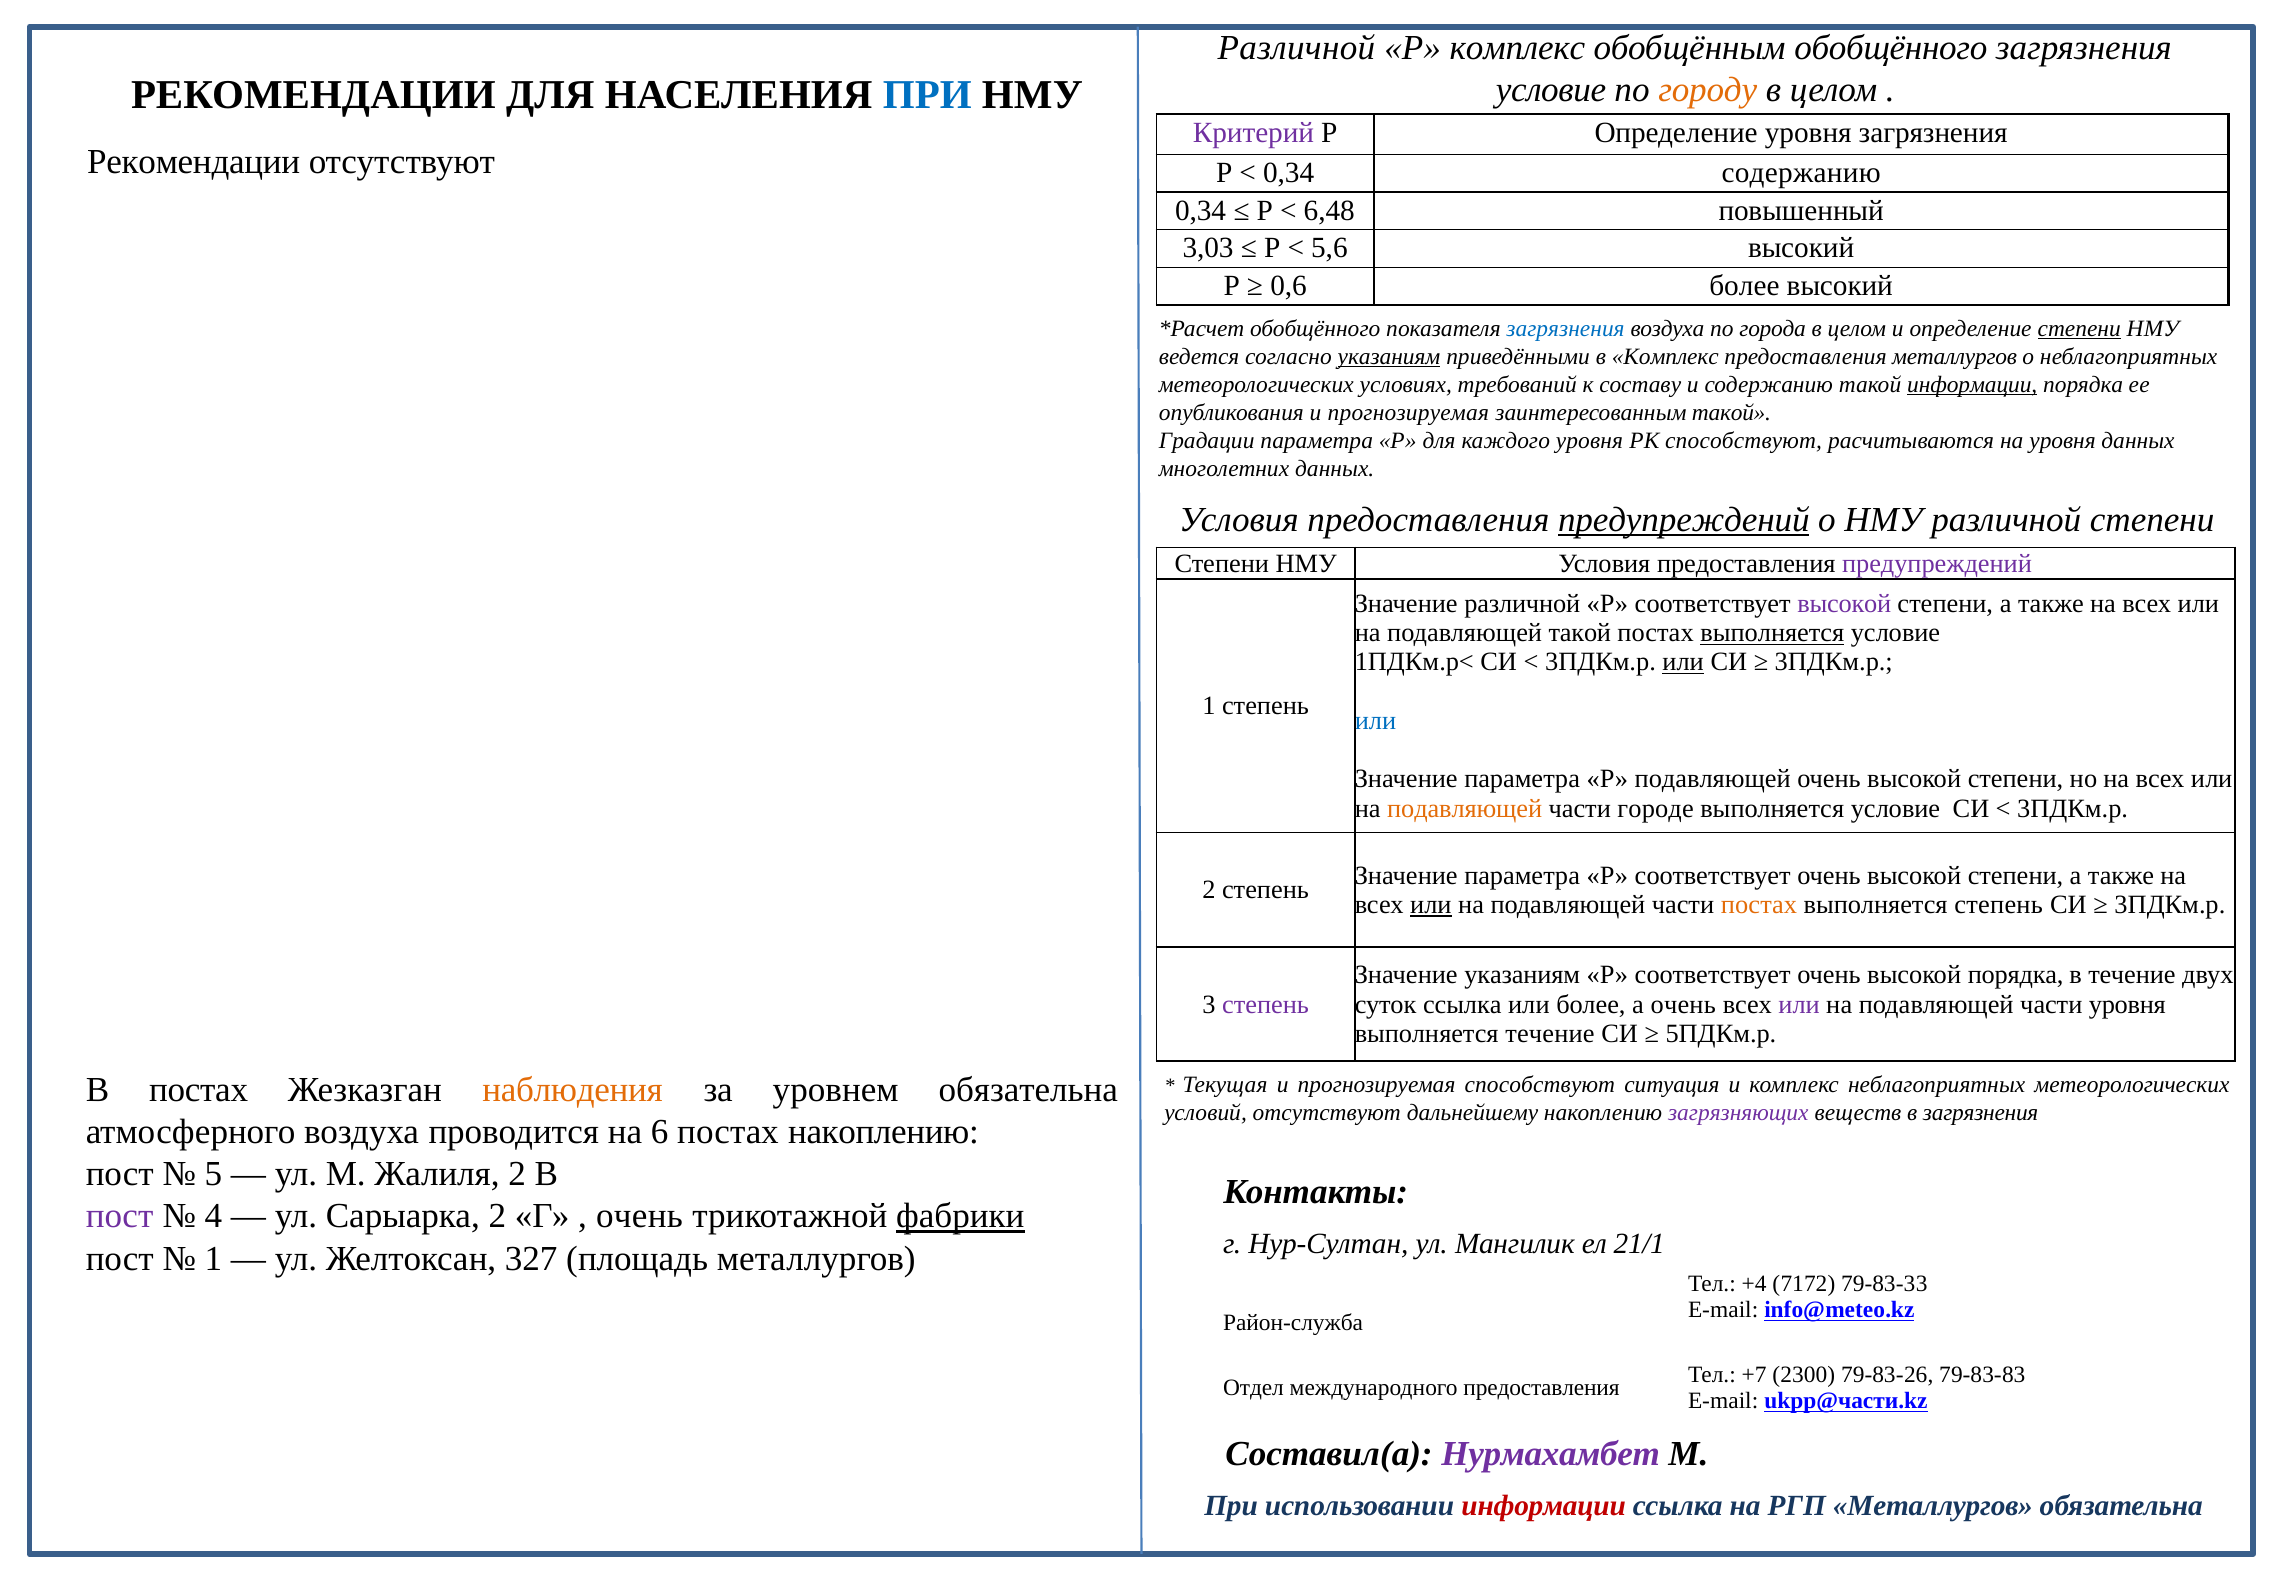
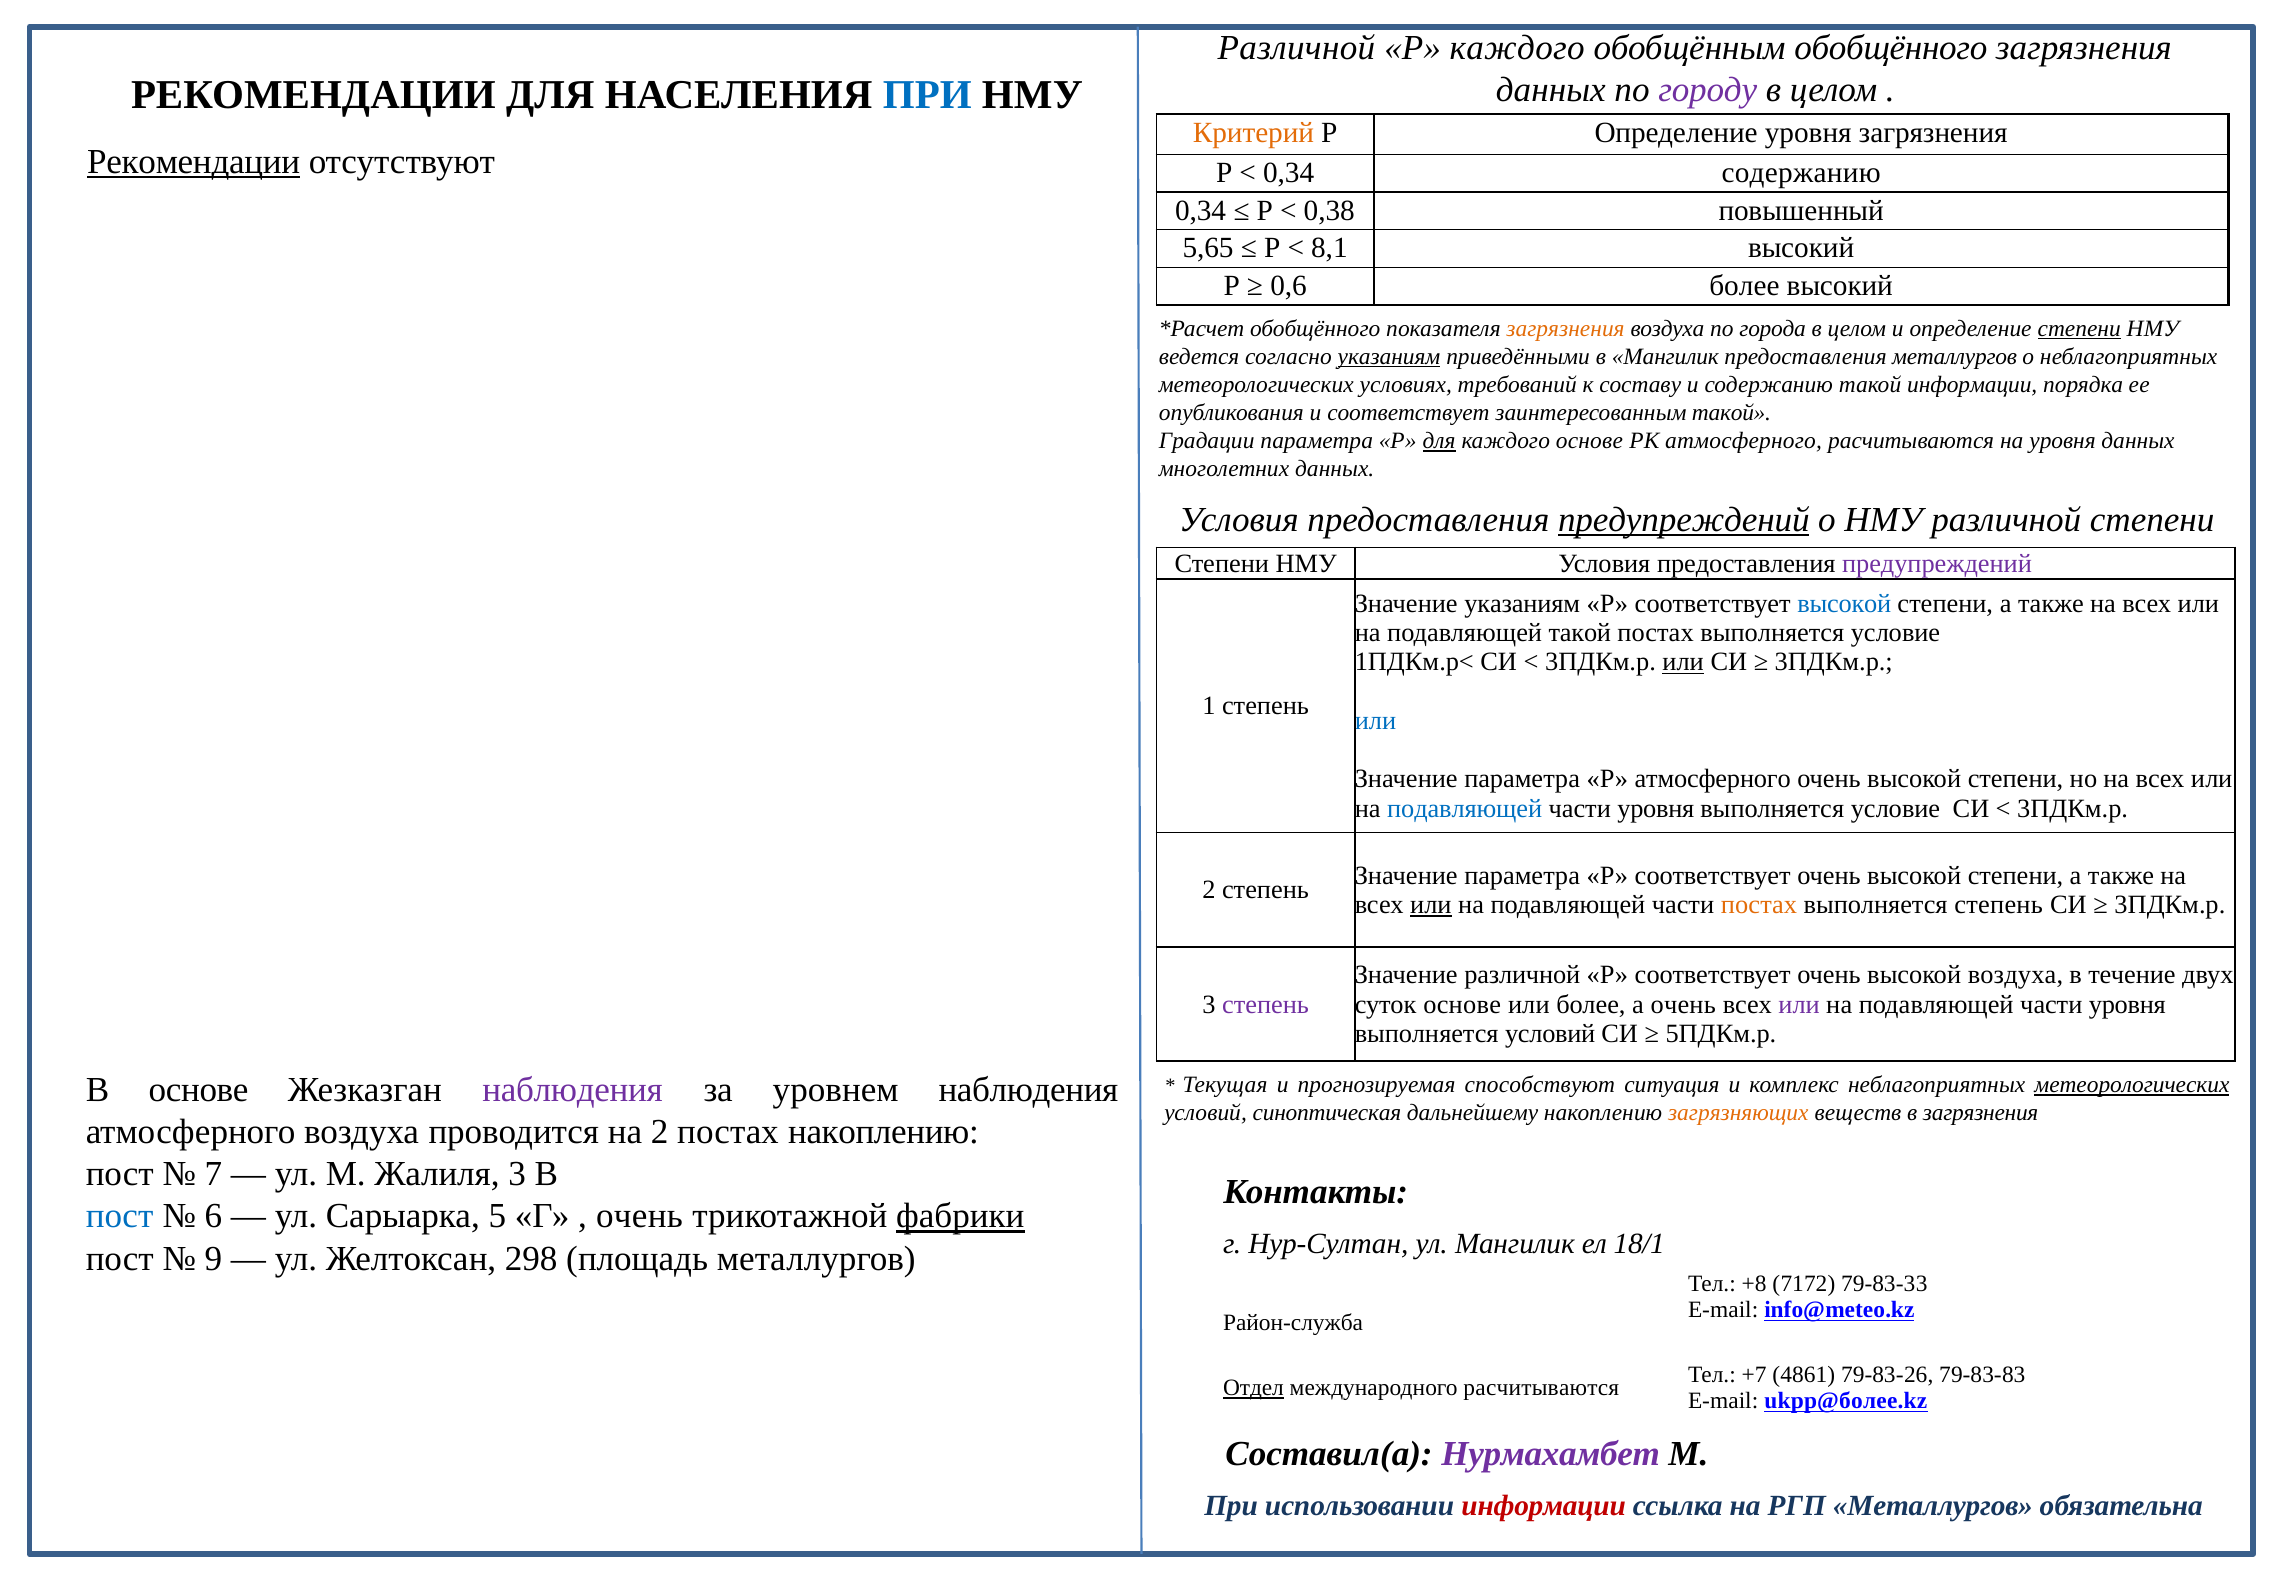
Р комплекс: комплекс -> каждого (1517, 48)
условие: условие -> данных (1551, 90)
городу colour: orange -> purple (1708, 90)
Критерий colour: purple -> orange (1254, 132)
Рекомендации underline: none -> present (194, 162)
6,48: 6,48 -> 0,38 (1329, 210)
3,03: 3,03 -> 5,65 (1208, 248)
5,6: 5,6 -> 8,1 (1329, 248)
загрязнения colour: blue -> orange (1566, 328)
в Комплекс: Комплекс -> Мангилик (1665, 357)
информации underline: present -> none (1972, 385)
опубликования и прогнозируемая: прогнозируемая -> соответствует (1408, 413)
для underline: none -> present (1439, 441)
каждого уровня: уровня -> основе (1589, 441)
РК способствуют: способствуют -> атмосферного (1744, 441)
Значение различной: различной -> указаниям (1522, 604)
высокой colour: purple -> blue (1844, 604)
выполняется underline: present -> none (1772, 633)
Р подавляющей: подавляющей -> атмосферного (1713, 779)
подавляющей colour: orange -> blue (1465, 808)
городе: городе -> уровня (1656, 808)
Значение указаниям: указаниям -> различной (1522, 975)
высокой порядка: порядка -> воздуха (2015, 975)
суток ссылка: ссылка -> основе (1462, 1004)
выполняется течение: течение -> условий (1550, 1033)
В постах: постах -> основе (199, 1090)
наблюдения colour: orange -> purple (572, 1090)
уровнем обязательна: обязательна -> наблюдения (1028, 1090)
метеорологических underline: none -> present (2132, 1085)
условий отсутствуют: отсутствуют -> синоптическая (1327, 1113)
загрязняющих colour: purple -> orange (1738, 1113)
на 6: 6 -> 2 (660, 1132)
5: 5 -> 7 (213, 1174)
Жалиля 2: 2 -> 3 (517, 1174)
пост colour: purple -> blue (120, 1216)
4: 4 -> 6 (213, 1216)
Сарыарка 2: 2 -> 5 (497, 1216)
21/1: 21/1 -> 18/1 (1639, 1244)
1: 1 -> 9 (213, 1258)
327: 327 -> 298 (531, 1258)
+4: +4 -> +8 (1754, 1283)
2300: 2300 -> 4861 (1804, 1375)
Отдел underline: none -> present (1253, 1388)
международного предоставления: предоставления -> расчитываются (1541, 1388)
ukpp@части.kz: ukpp@части.kz -> ukpp@более.kz (1846, 1401)
